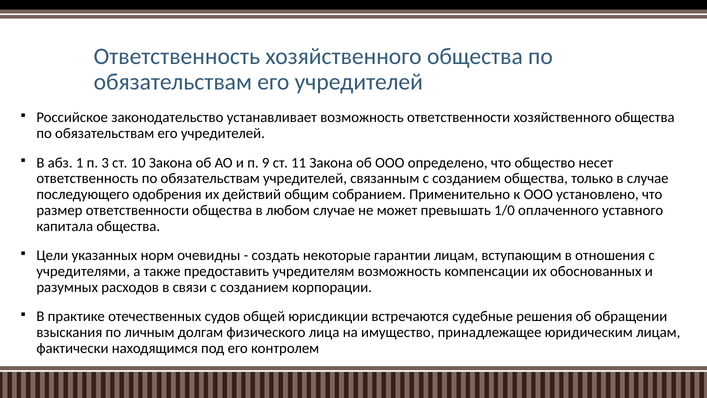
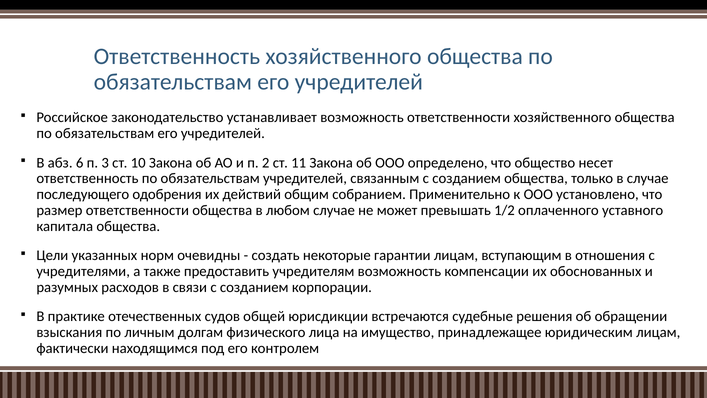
1: 1 -> 6 (80, 163)
9: 9 -> 2 (266, 163)
1/0: 1/0 -> 1/2 (504, 210)
